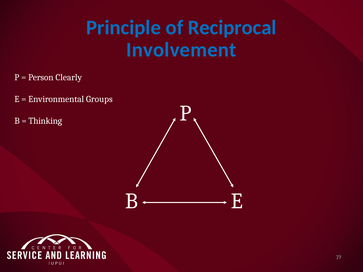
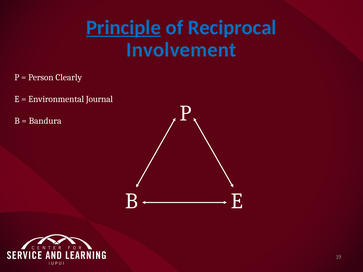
Principle underline: none -> present (124, 27)
Groups: Groups -> Journal (99, 99)
Thinking: Thinking -> Bandura (45, 121)
